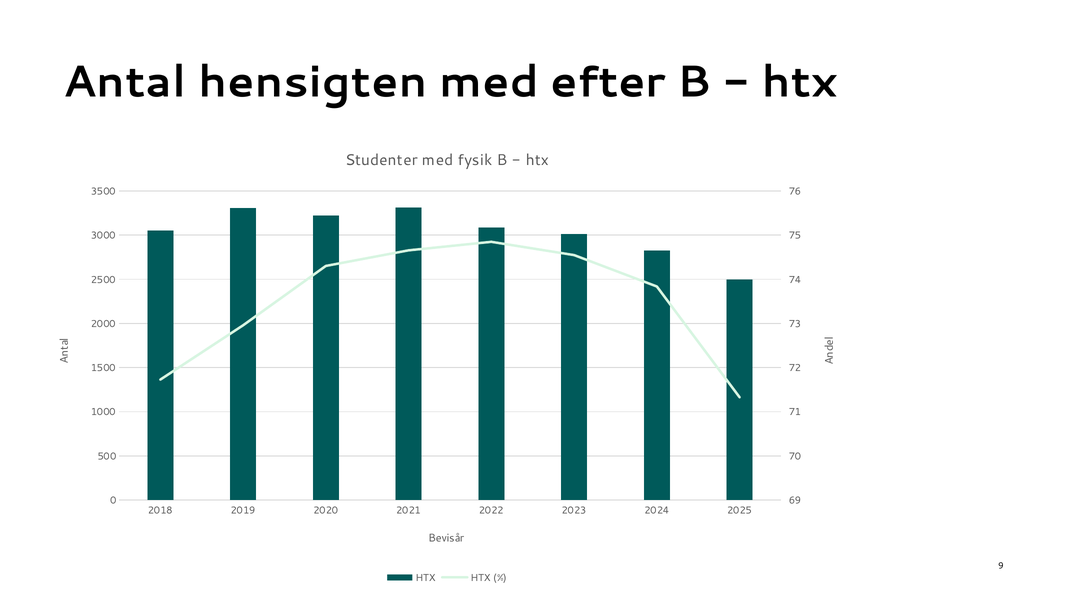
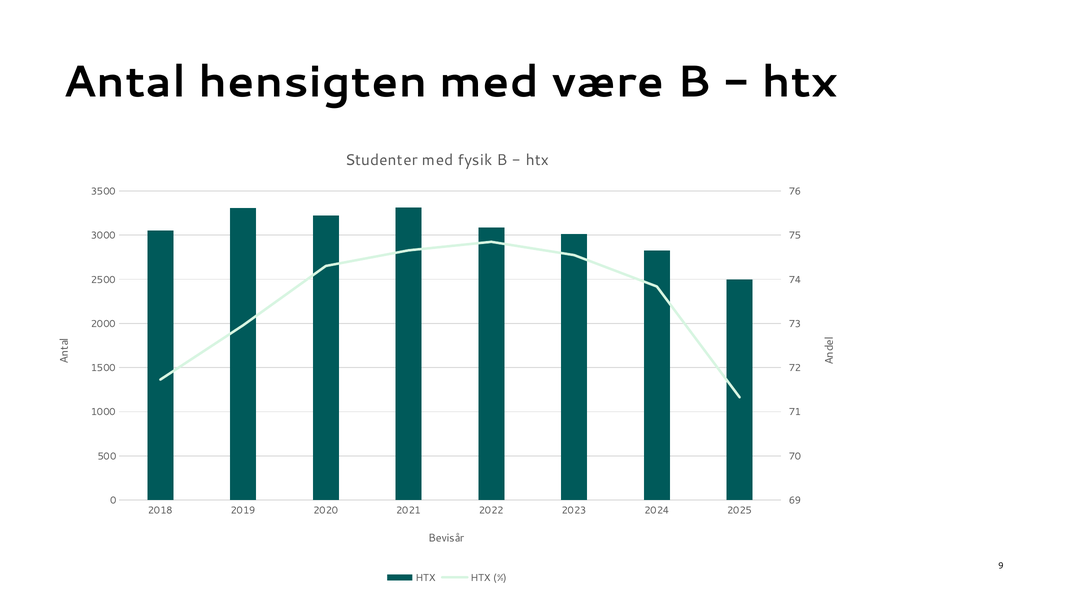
efter: efter -> være (608, 82)
